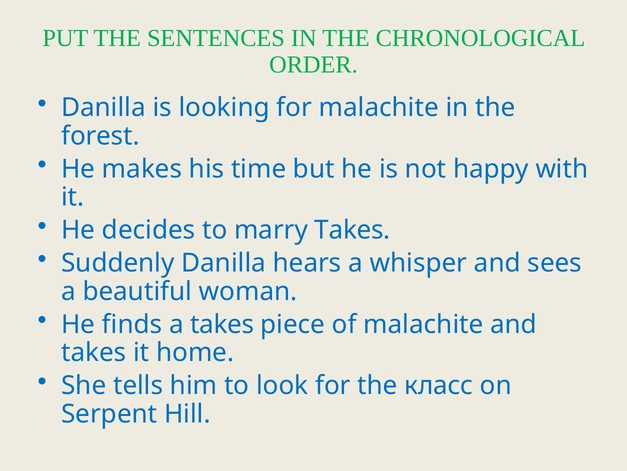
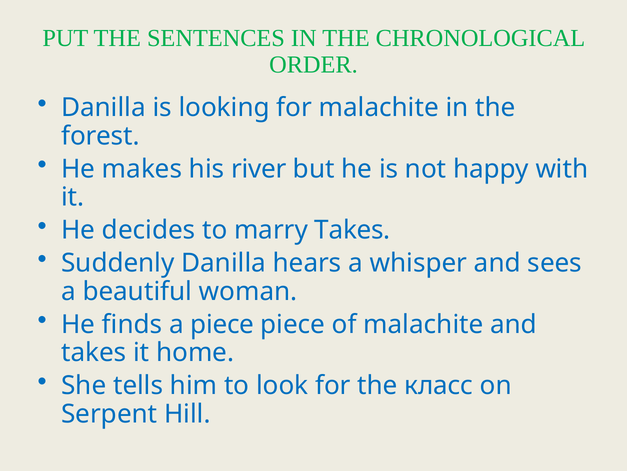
time: time -> river (259, 169)
a takes: takes -> piece (222, 324)
